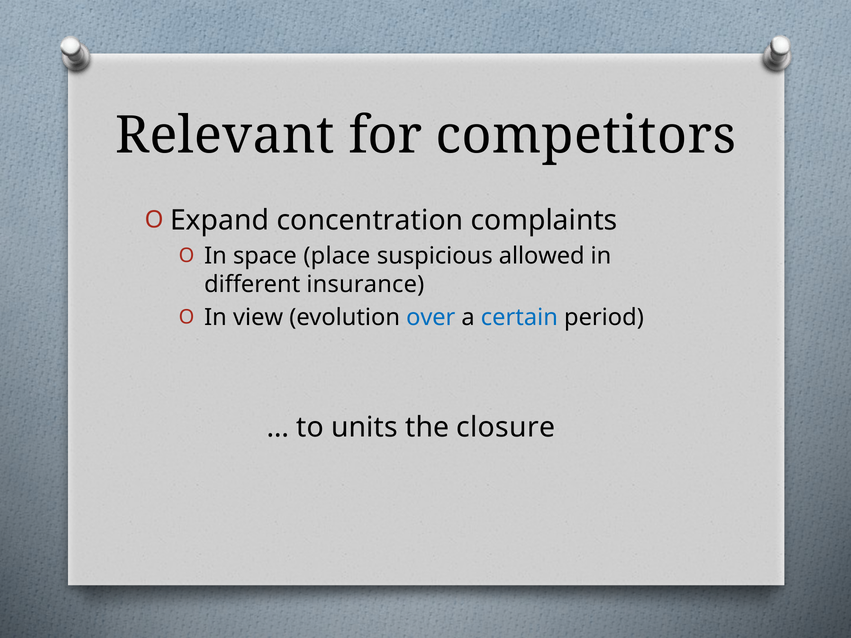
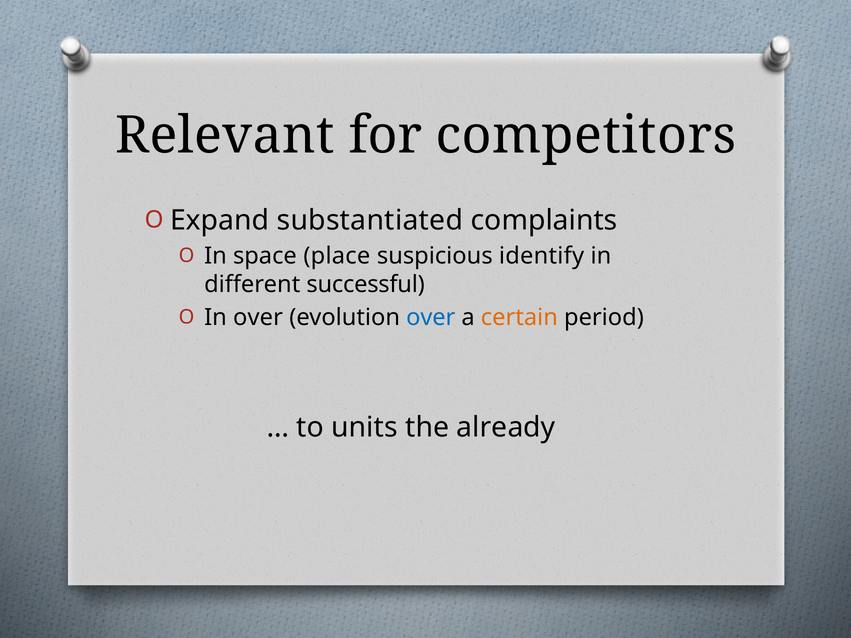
concentration: concentration -> substantiated (370, 221)
allowed: allowed -> identify (542, 256)
insurance: insurance -> successful (366, 284)
In view: view -> over (258, 318)
certain colour: blue -> orange (519, 318)
closure: closure -> already (506, 428)
